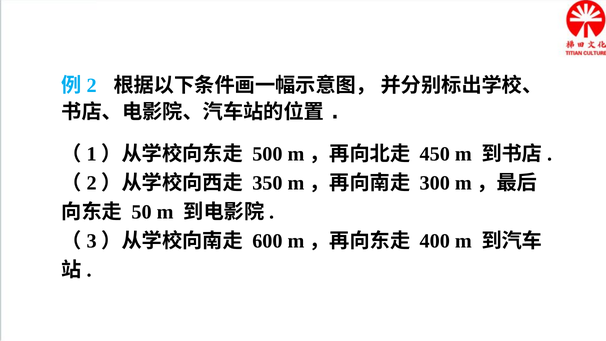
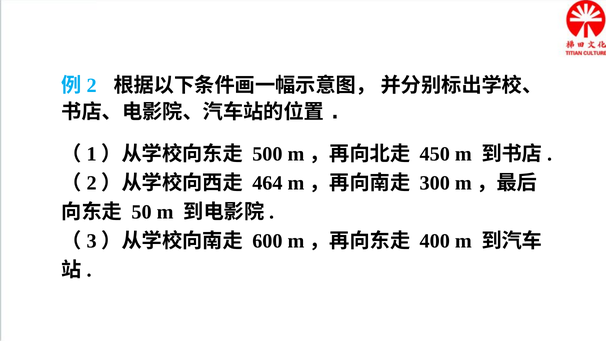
350: 350 -> 464 (267, 183)
